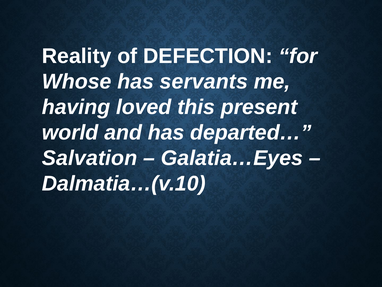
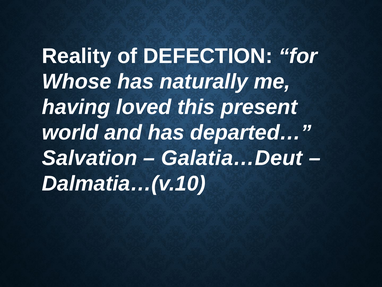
servants: servants -> naturally (204, 82)
Galatia…Eyes: Galatia…Eyes -> Galatia…Deut (232, 158)
